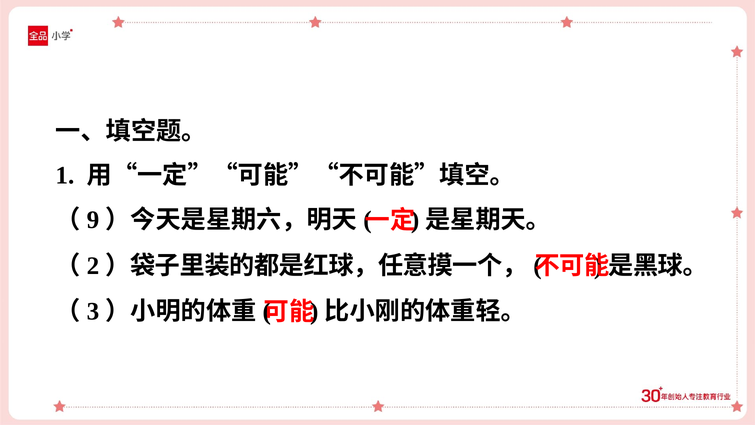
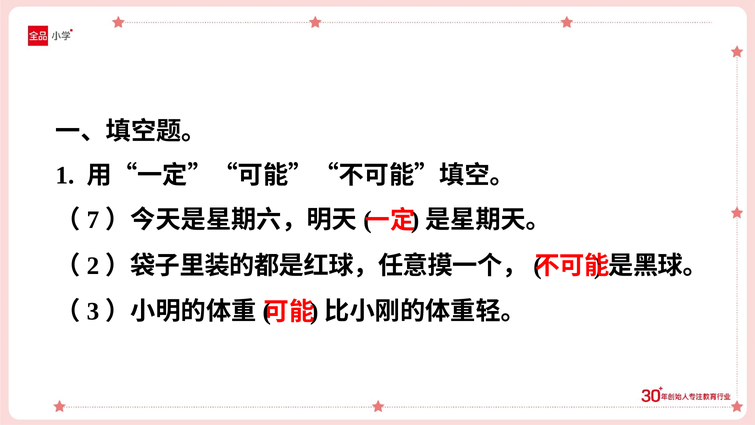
9: 9 -> 7 (93, 220)
